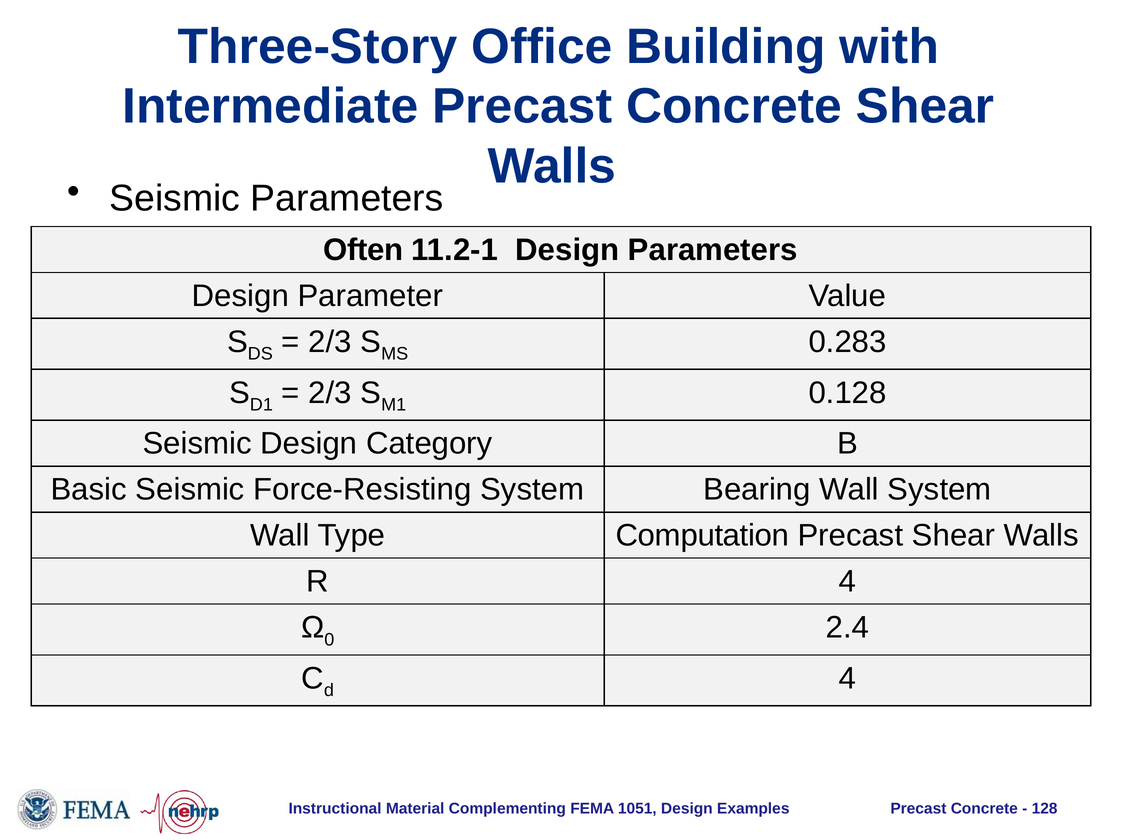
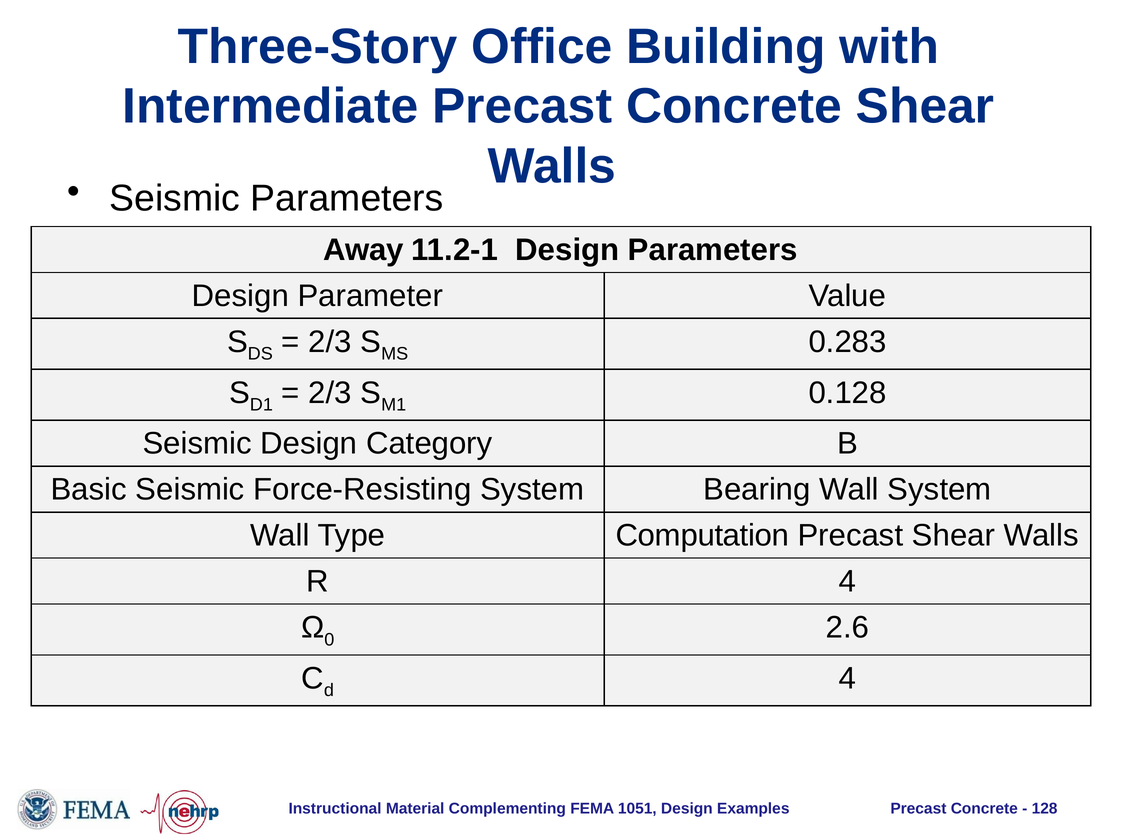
Often: Often -> Away (363, 250)
2.4: 2.4 -> 2.6 (847, 628)
